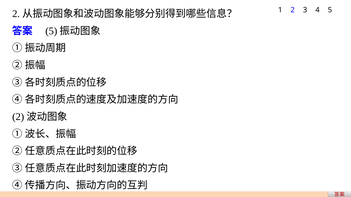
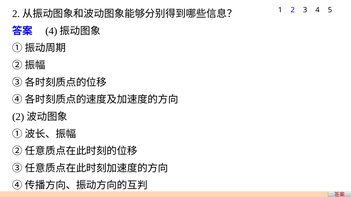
5: 5 -> 4 (51, 31)
